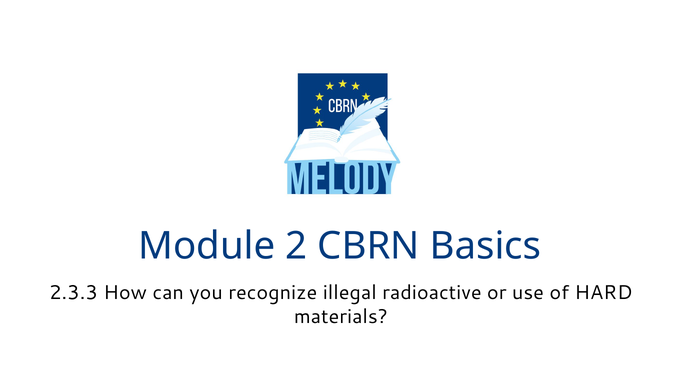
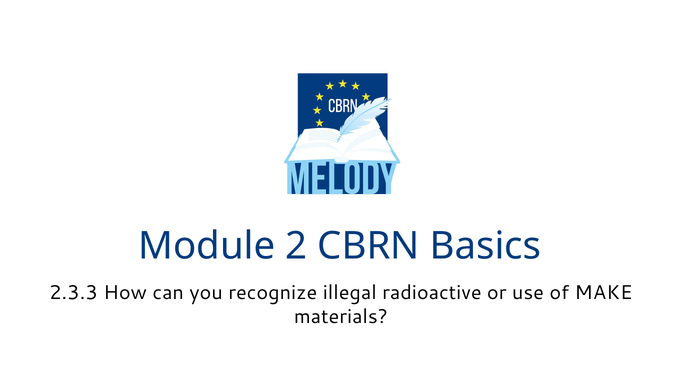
HARD: HARD -> MAKE (604, 293)
